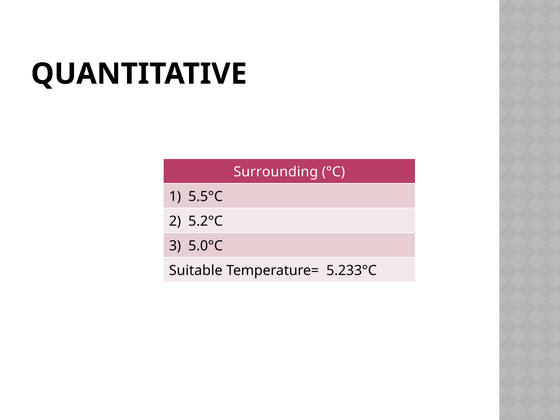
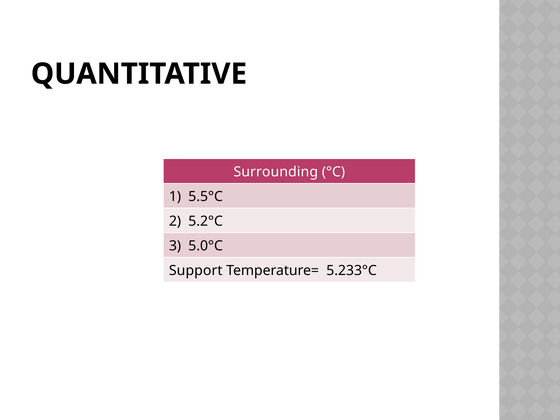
Suitable: Suitable -> Support (196, 270)
